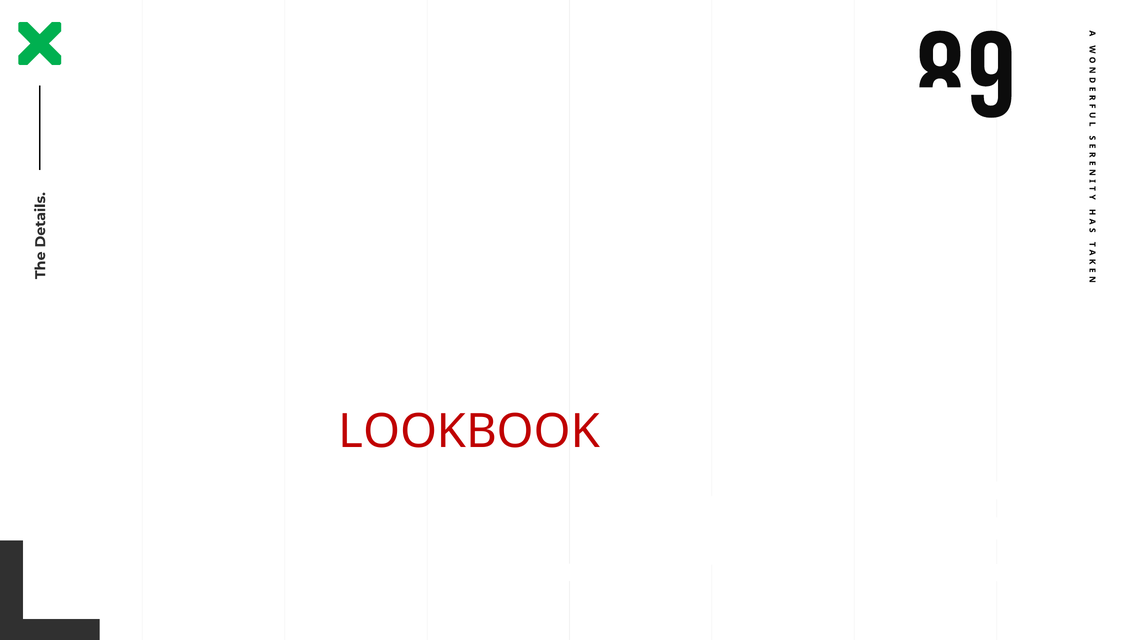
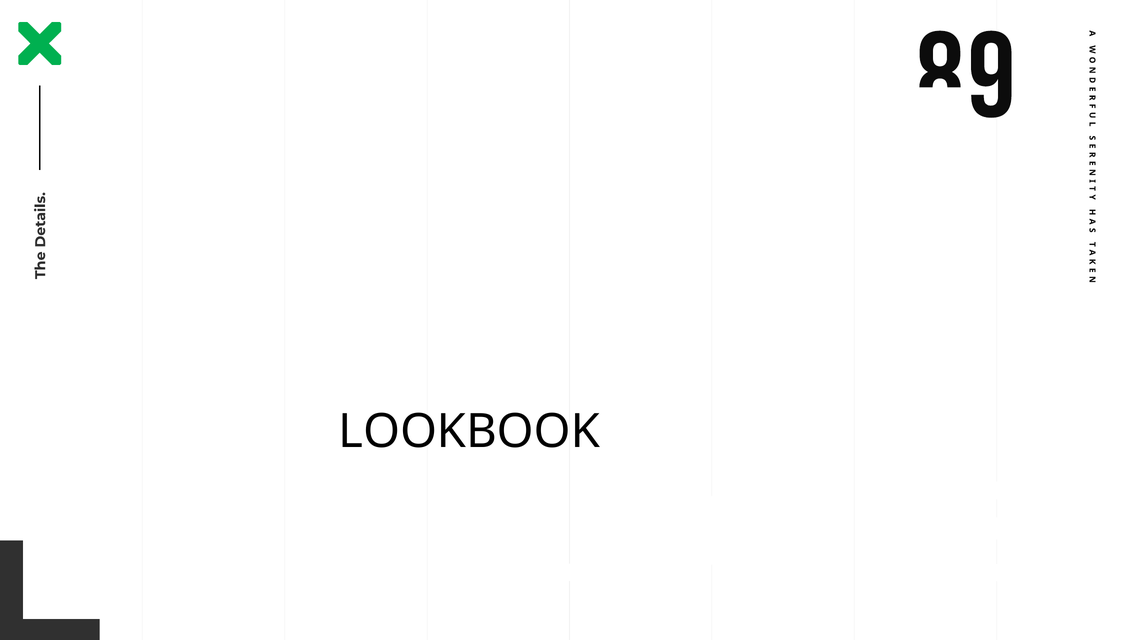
LOOKBOOK colour: red -> black (469, 432)
